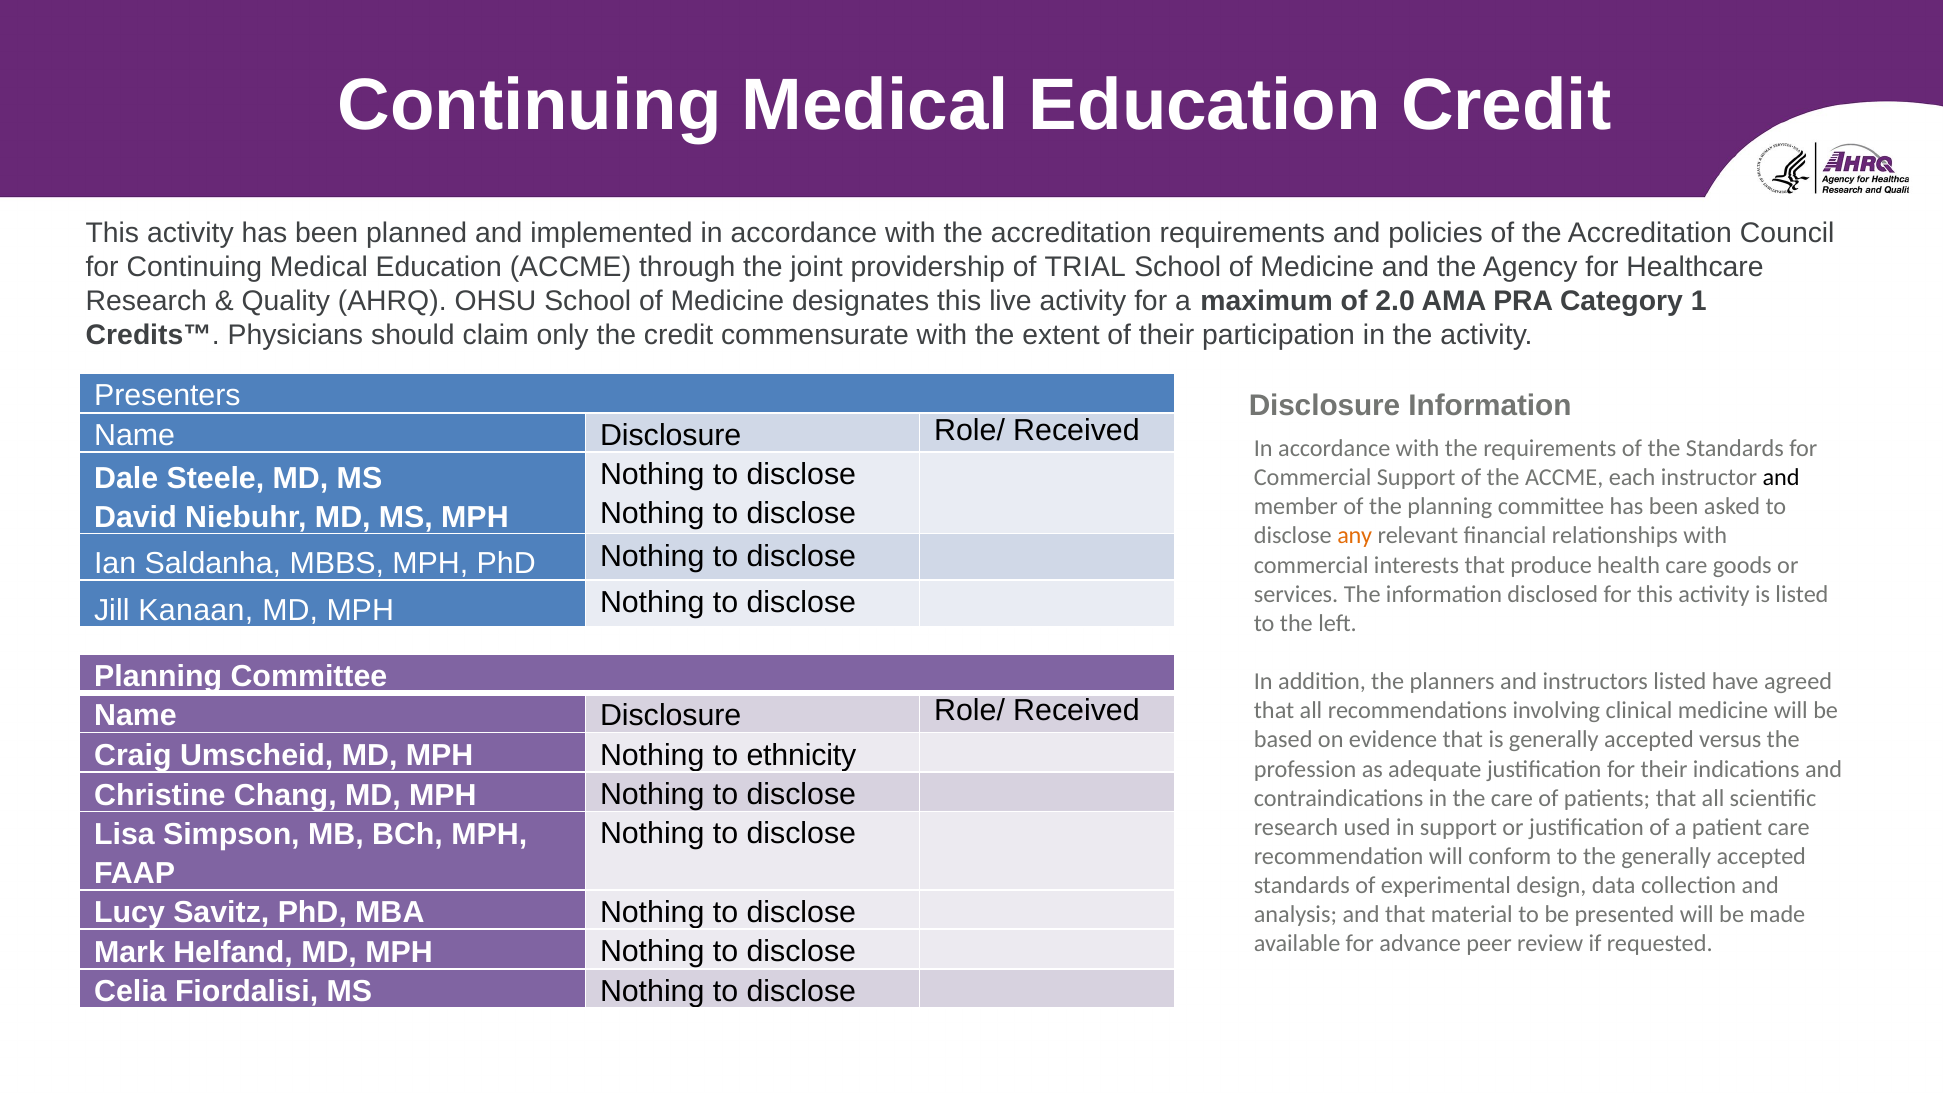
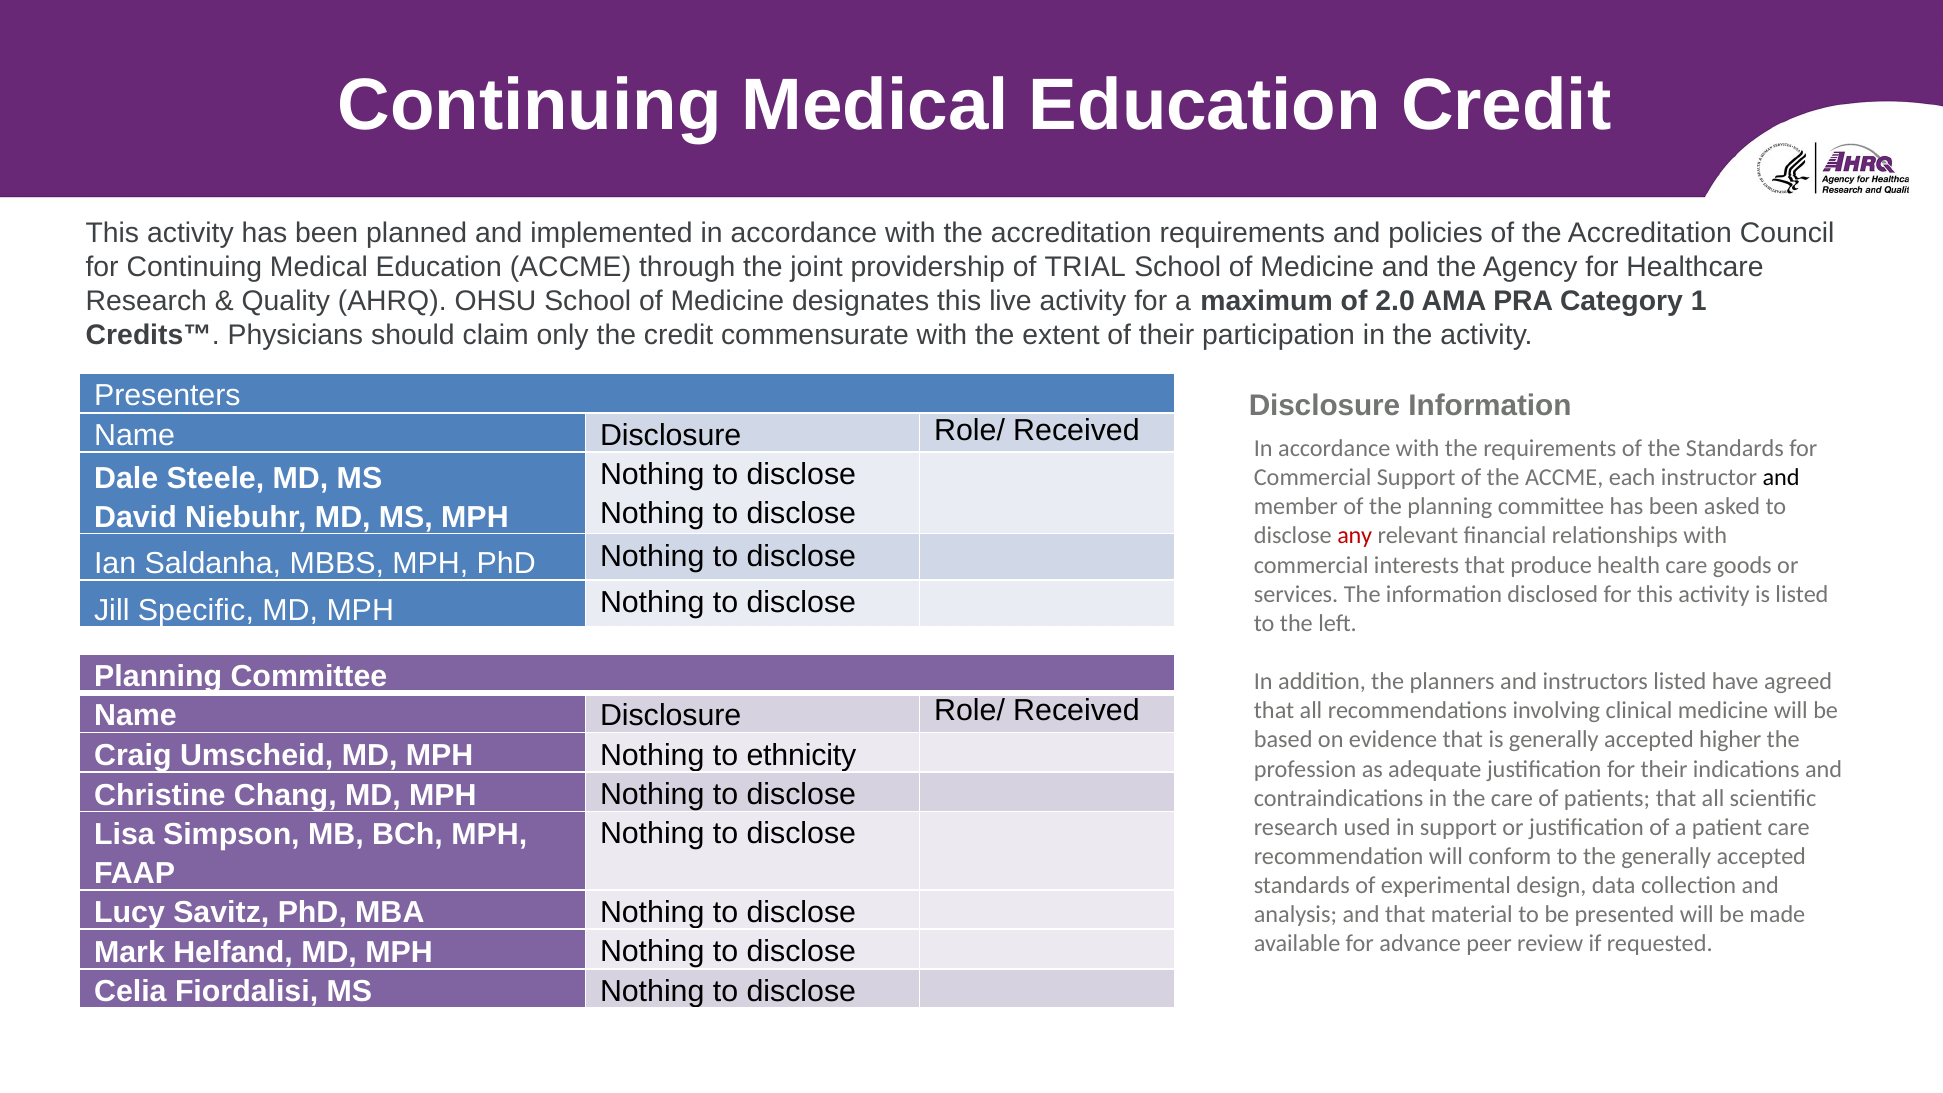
any colour: orange -> red (1355, 536)
Kanaan: Kanaan -> Specific (196, 611)
versus: versus -> higher (1730, 740)
